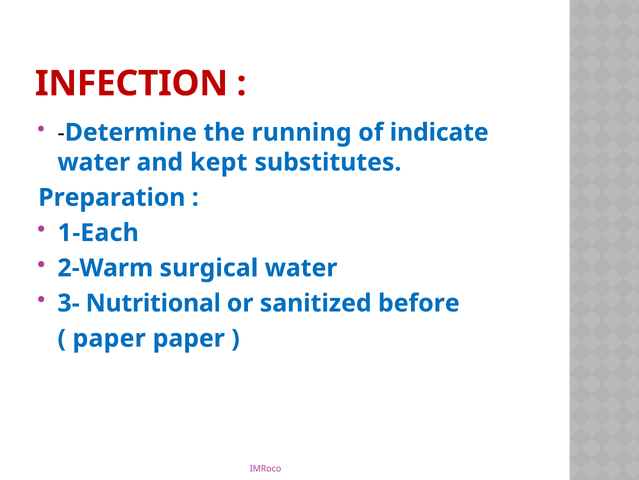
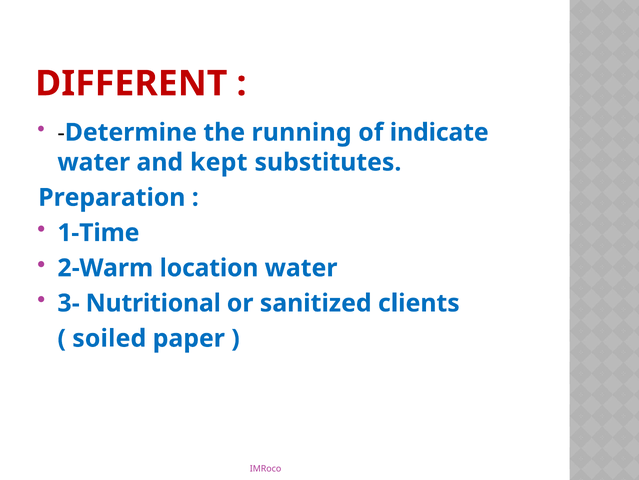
INFECTION: INFECTION -> DIFFERENT (131, 83)
1-Each: 1-Each -> 1-Time (98, 232)
surgical: surgical -> location (209, 268)
before: before -> clients (419, 303)
paper: paper -> soiled (109, 338)
